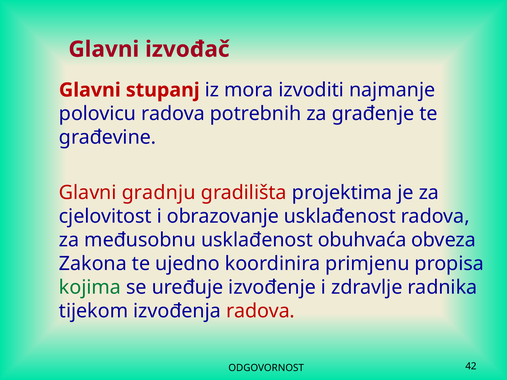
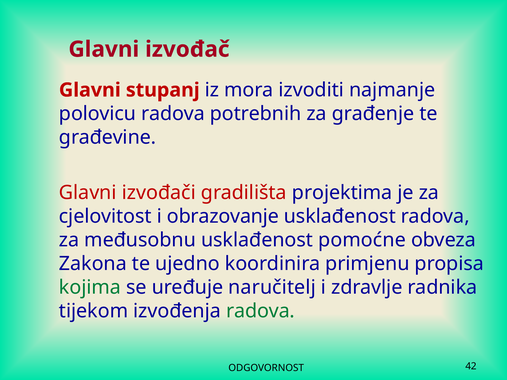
gradnju: gradnju -> izvođači (159, 193)
obuhvaća: obuhvaća -> pomoćne (362, 240)
izvođenje: izvođenje -> naručitelj (272, 287)
radova colour: red -> green (260, 311)
